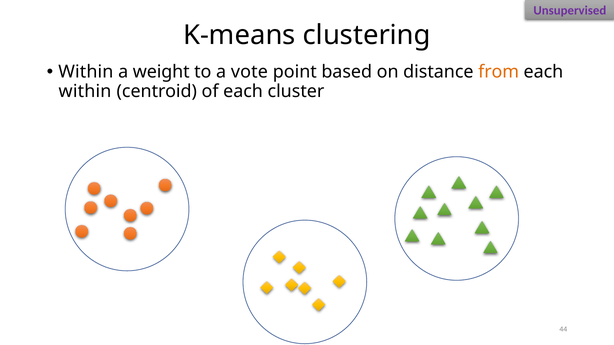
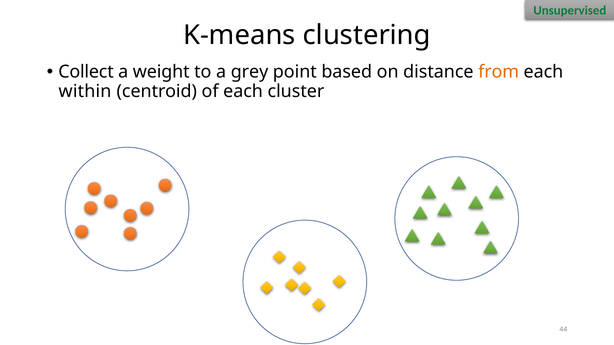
Unsupervised colour: purple -> green (570, 10)
Within: Within -> Collect (86, 72)
vote: vote -> grey (250, 72)
